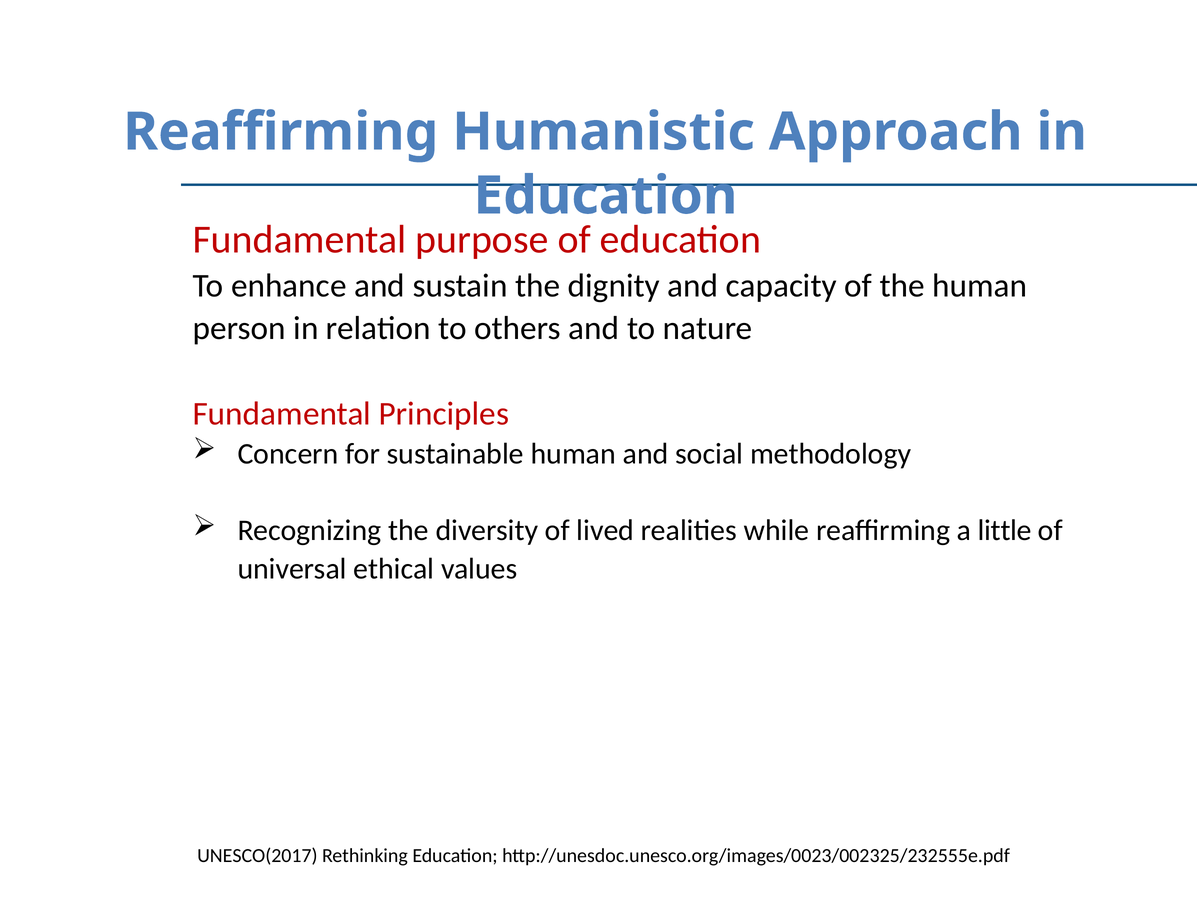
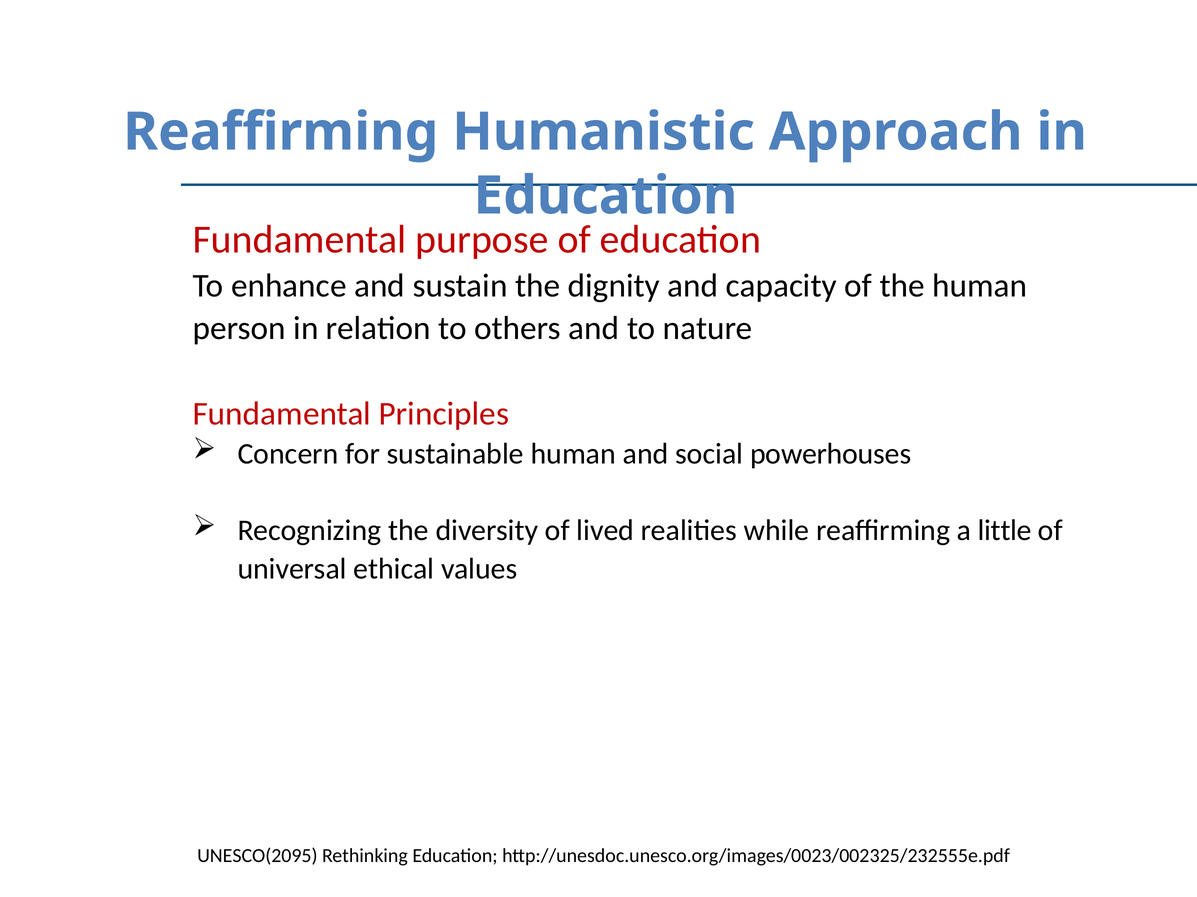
methodology: methodology -> powerhouses (831, 454)
UNESCO(2017: UNESCO(2017 -> UNESCO(2095 (257, 856)
